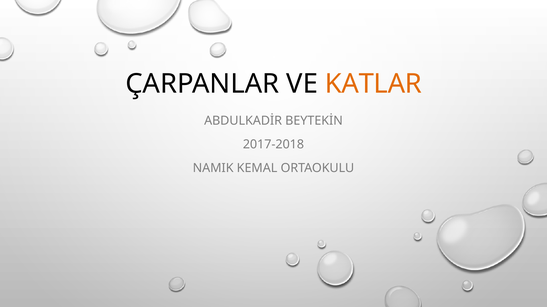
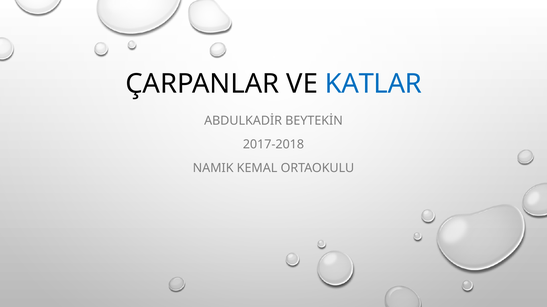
KATLAR colour: orange -> blue (373, 84)
